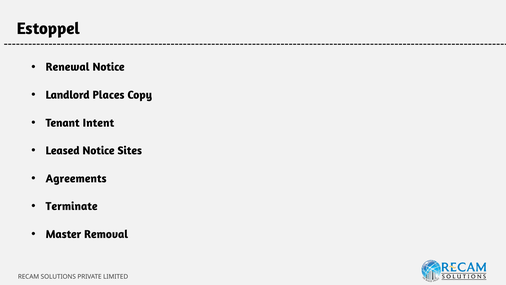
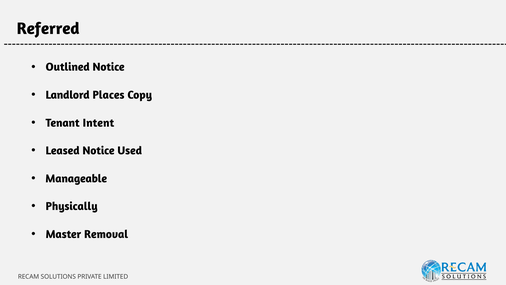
Estoppel: Estoppel -> Referred (48, 29)
Renewal: Renewal -> Outlined (68, 67)
Sites: Sites -> Used (130, 151)
Agreements: Agreements -> Manageable (76, 178)
Terminate: Terminate -> Physically (72, 206)
